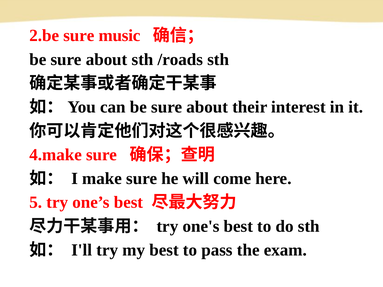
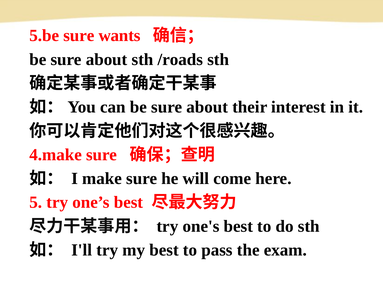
2.be: 2.be -> 5.be (44, 36)
music: music -> wants (119, 36)
